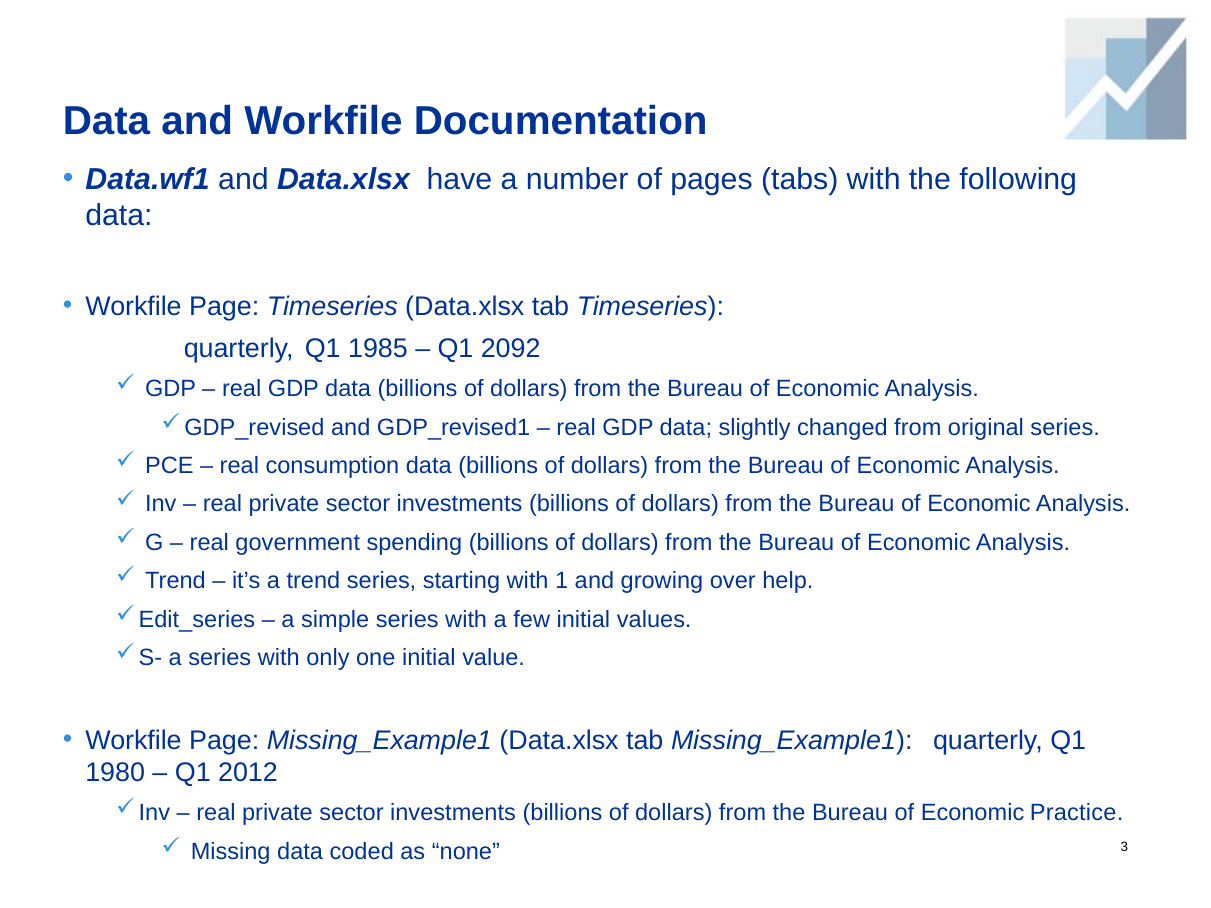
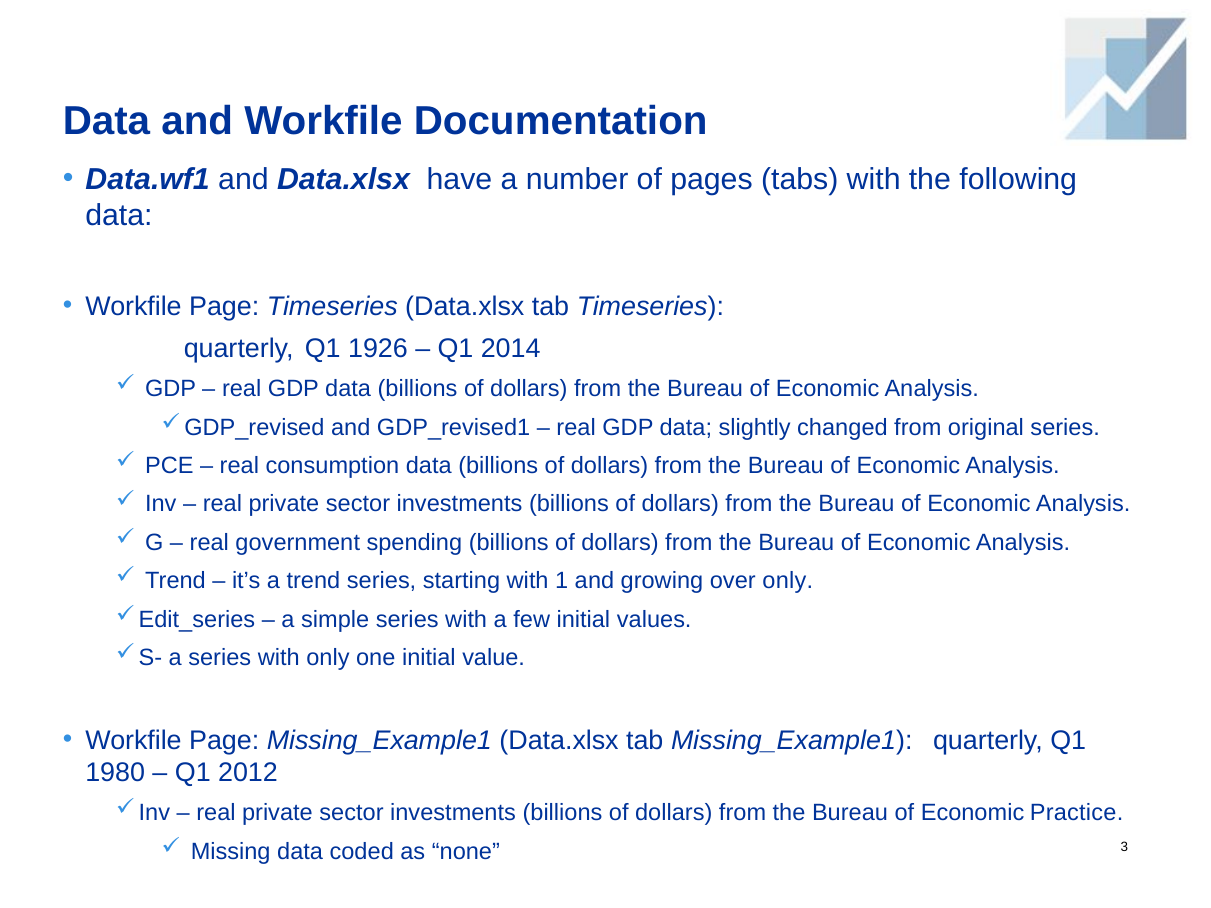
1985: 1985 -> 1926 (378, 349)
2092: 2092 -> 2014 (511, 349)
over help: help -> only (788, 581)
